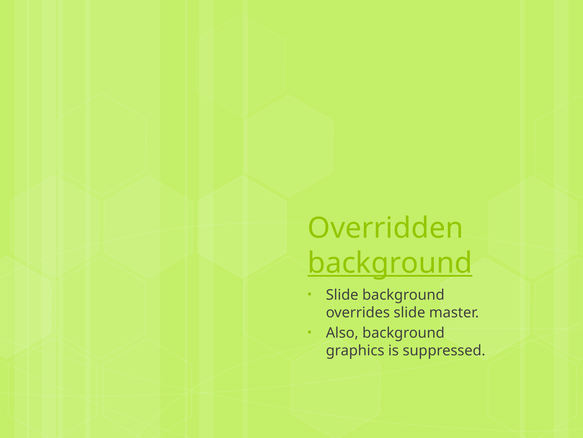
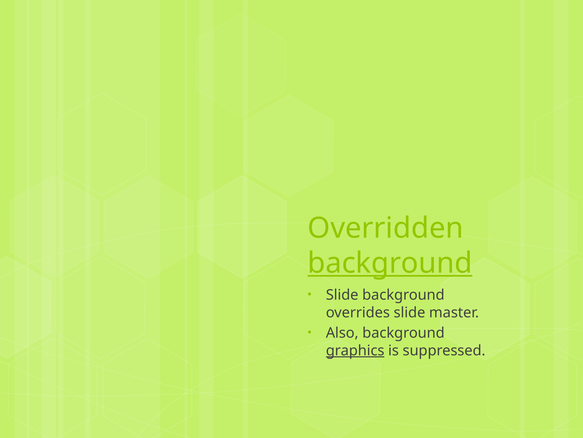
graphics underline: none -> present (355, 350)
